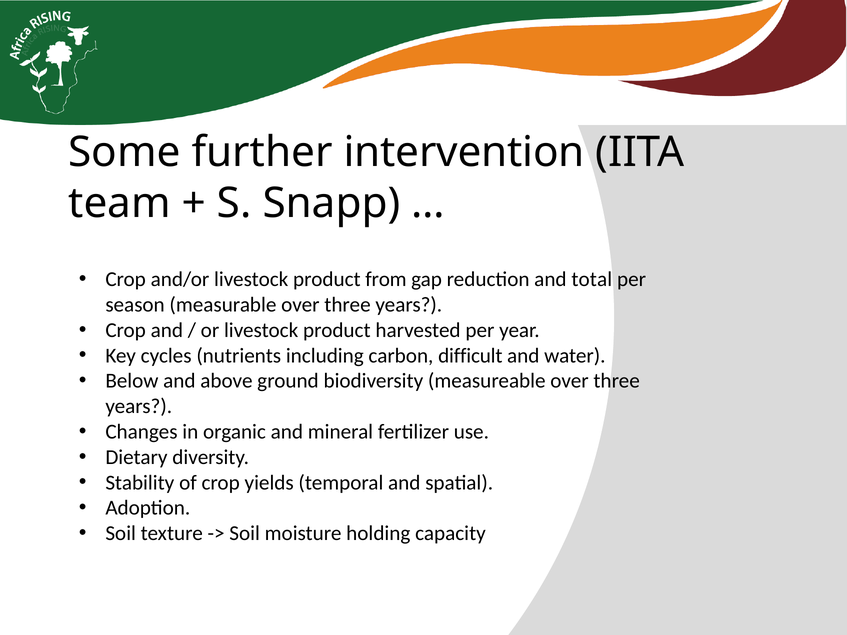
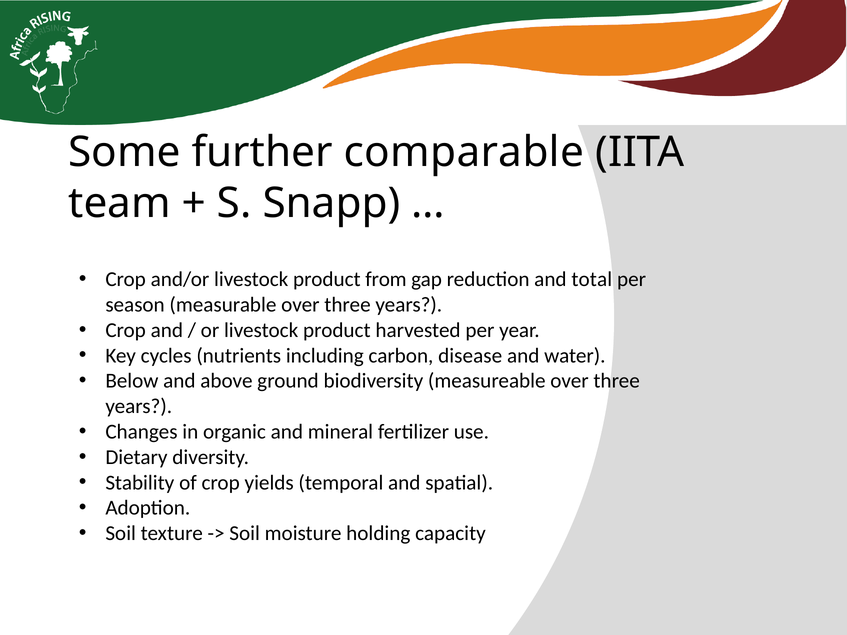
intervention: intervention -> comparable (464, 153)
difficult: difficult -> disease (470, 356)
